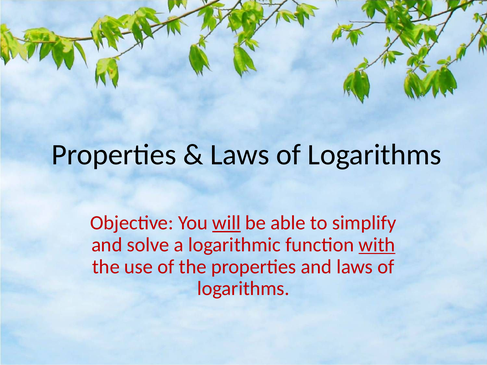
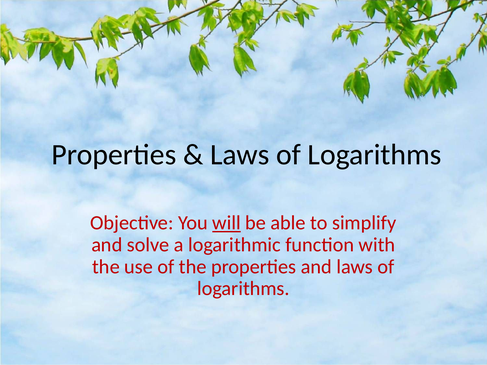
with underline: present -> none (377, 245)
